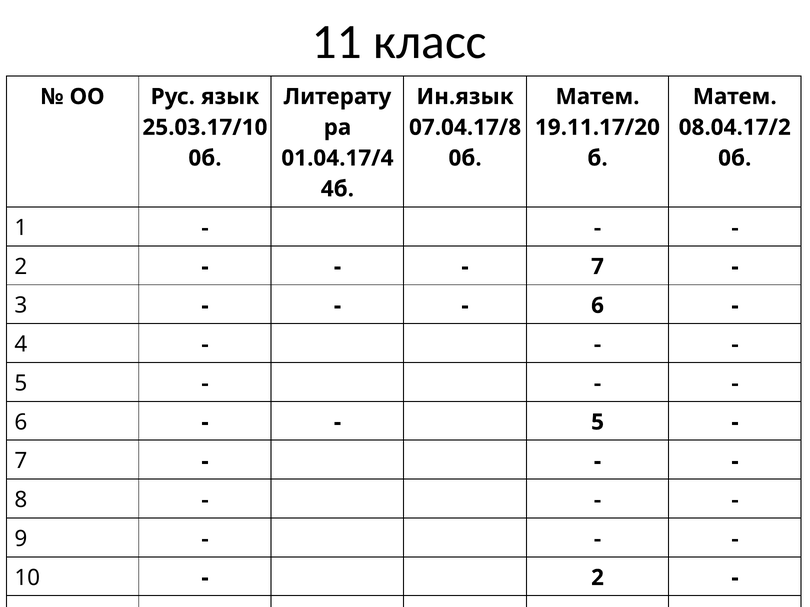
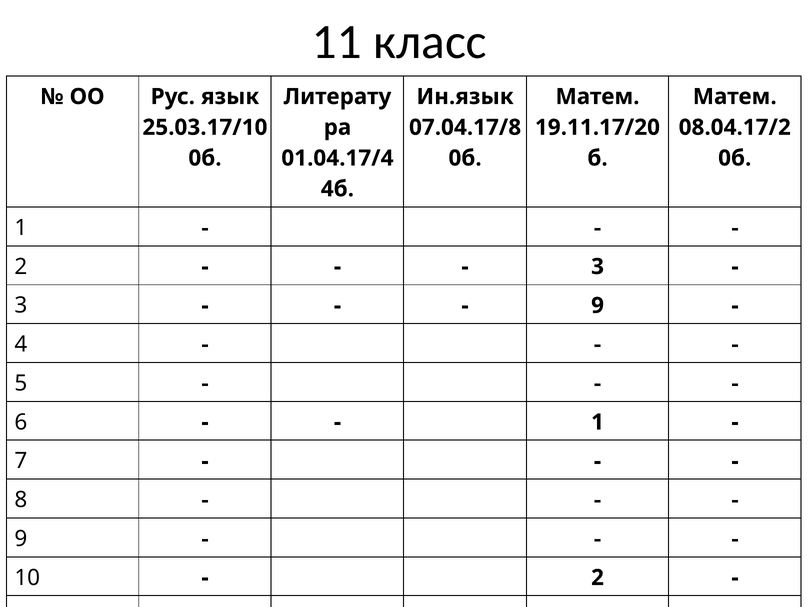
7: 7 -> 3 (598, 267)
6: 6 -> 9 (598, 306)
5: 5 -> 1 (598, 422)
